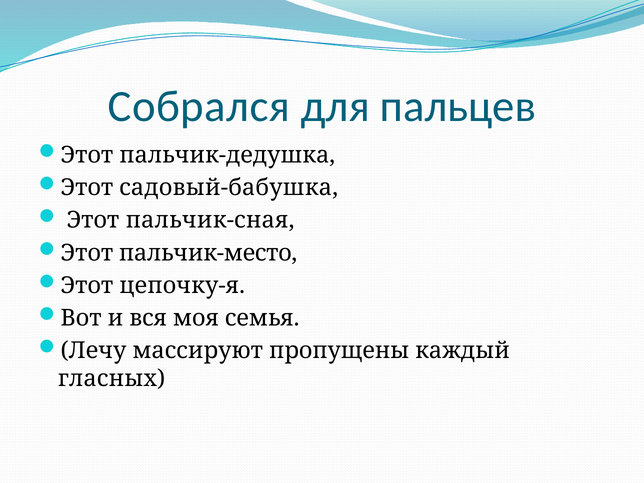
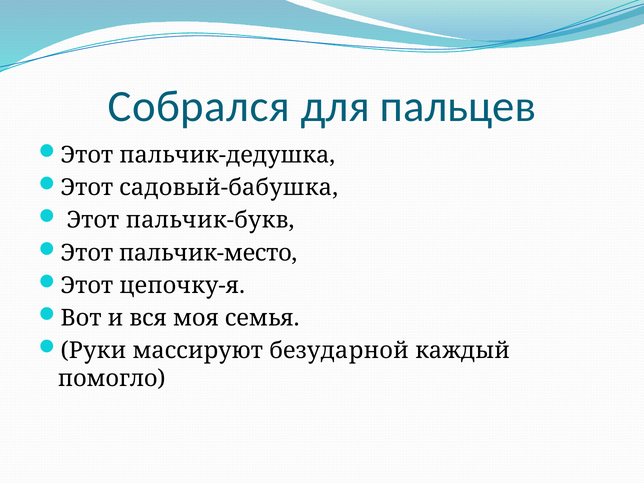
пальчик-сная: пальчик-сная -> пальчик-букв (210, 220)
Лечу: Лечу -> Руки (93, 351)
пропущены: пропущены -> безударной (339, 351)
гласных: гласных -> помогло (112, 379)
